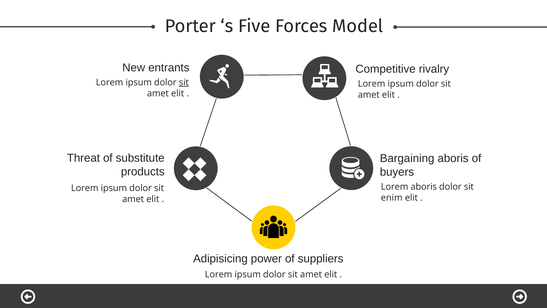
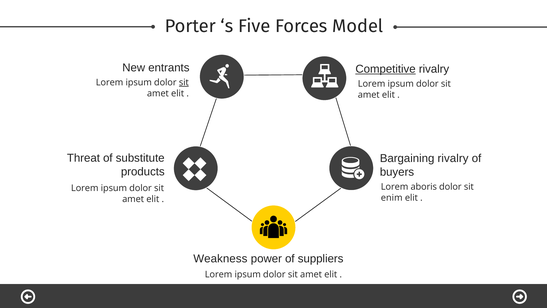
Competitive underline: none -> present (386, 69)
Bargaining aboris: aboris -> rivalry (453, 158)
Adipisicing: Adipisicing -> Weakness (220, 258)
